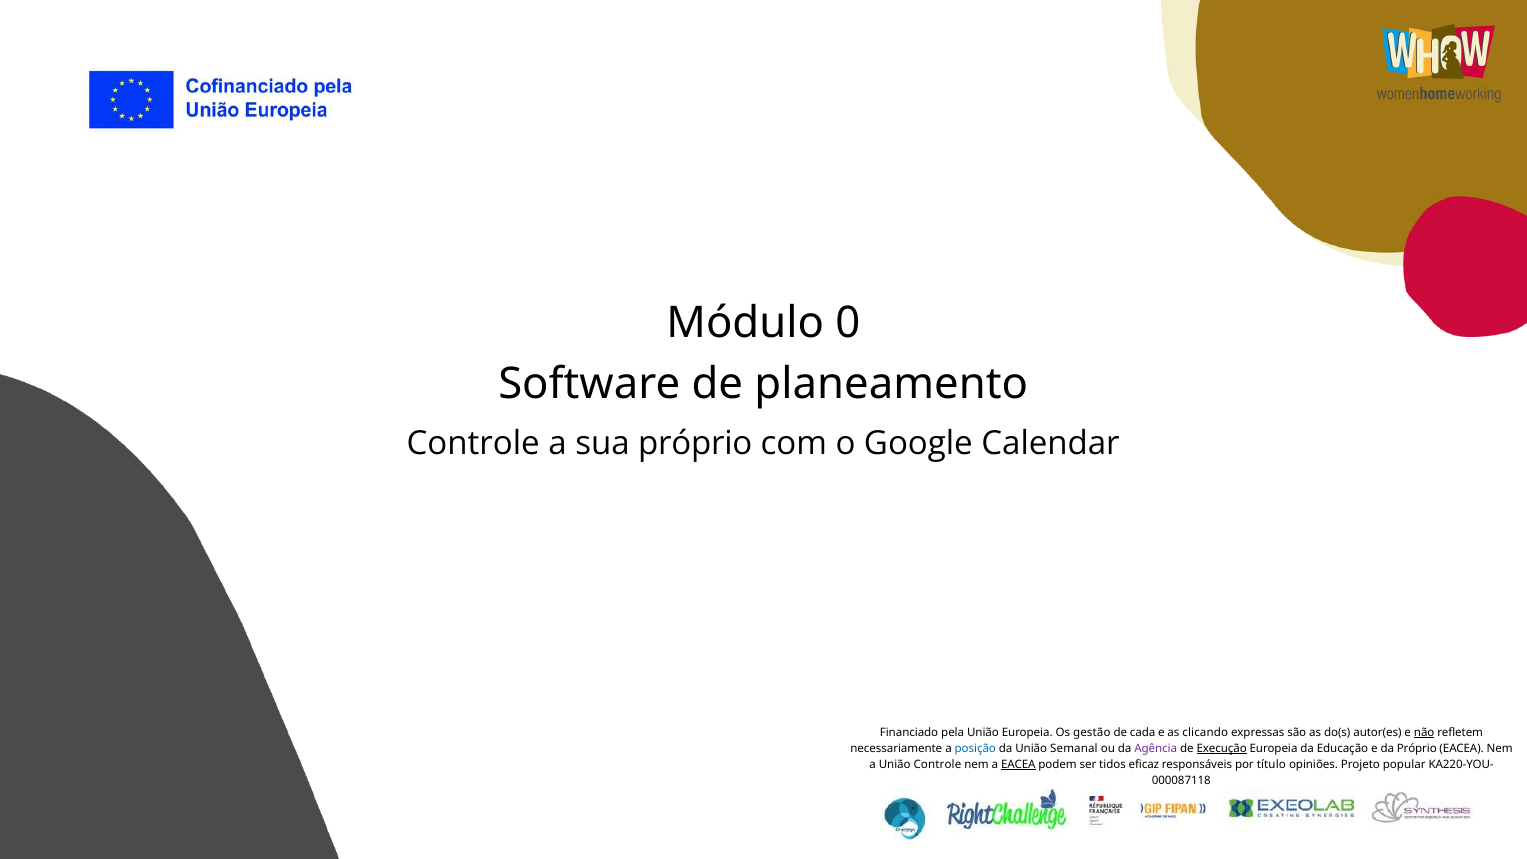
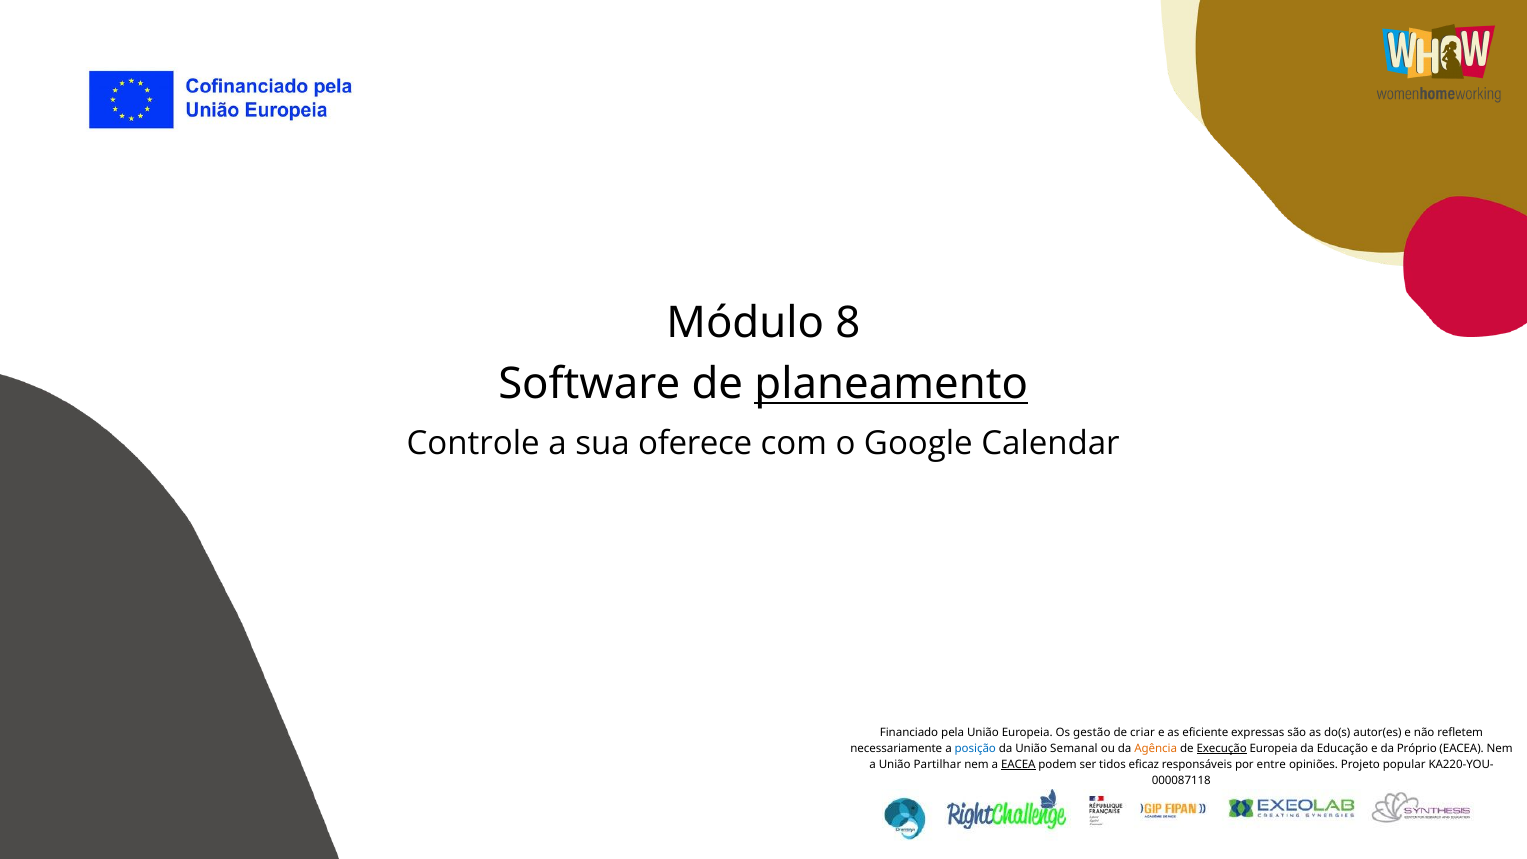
0: 0 -> 8 (848, 323)
planeamento underline: none -> present (891, 384)
sua próprio: próprio -> oferece (695, 444)
cada: cada -> criar (1143, 732)
clicando: clicando -> eficiente (1205, 732)
não underline: present -> none (1424, 732)
Agência colour: purple -> orange (1156, 748)
União Controle: Controle -> Partilhar (937, 764)
título: título -> entre (1271, 764)
